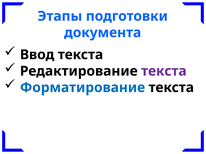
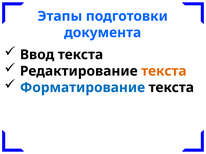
текста colour: purple -> orange (164, 71)
